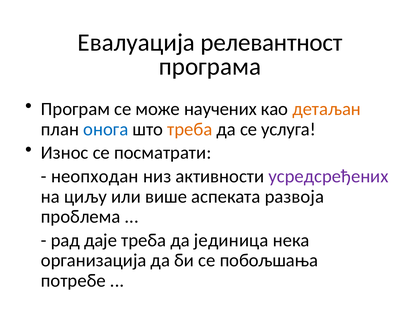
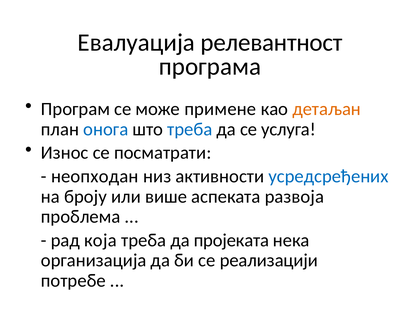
научених: научених -> примене (220, 109)
треба colour: orange -> blue (190, 129)
усредсређених colour: purple -> blue (328, 176)
циљу: циљу -> броју (85, 197)
даје: даје -> којa (100, 240)
јединица: јединица -> пројеката (231, 240)
побољшања: побољшања -> реализацији (269, 260)
